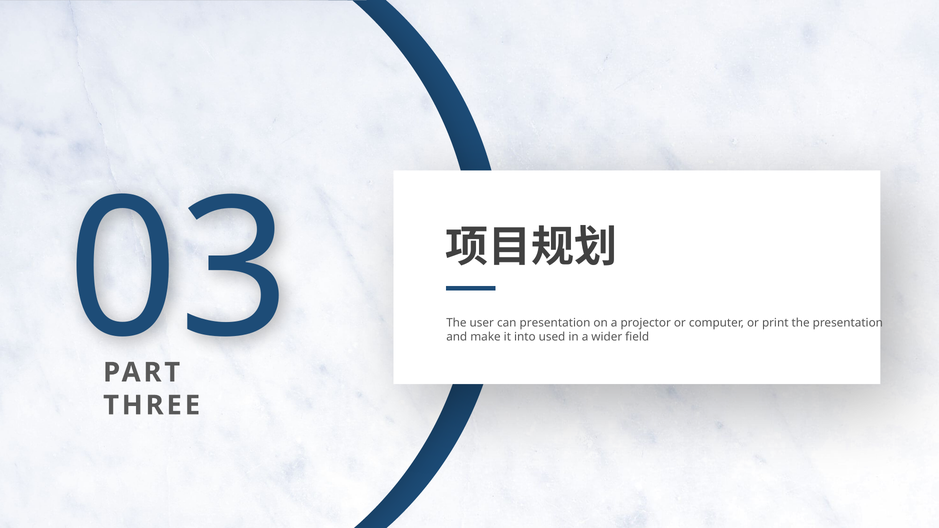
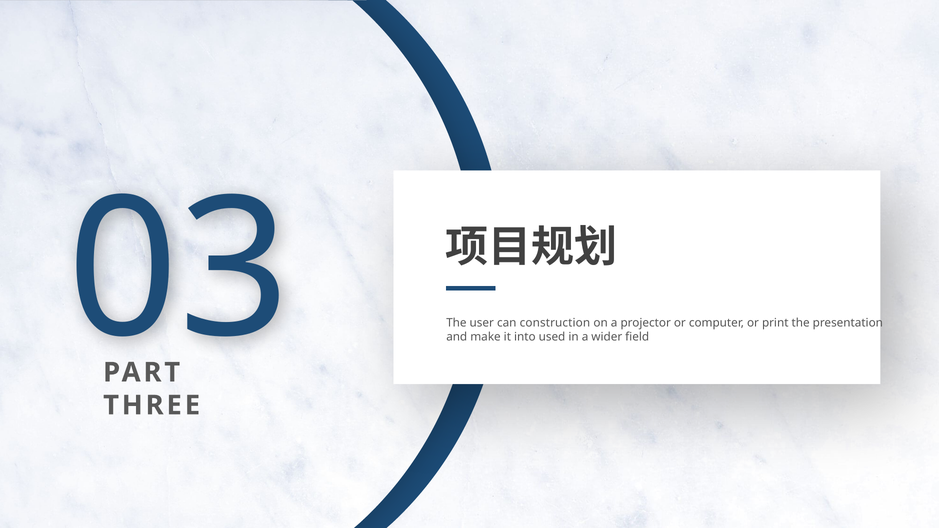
can presentation: presentation -> construction (555, 323)
